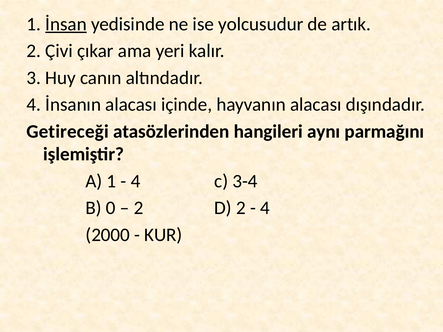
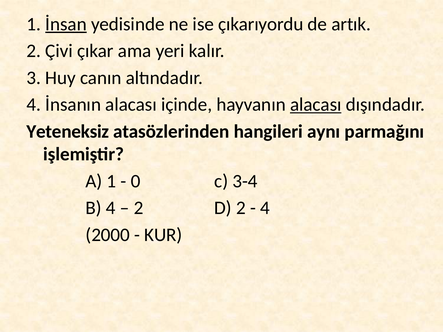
yolcusudur: yolcusudur -> çıkarıyordu (261, 24)
alacası underline: none -> present (316, 105)
Getireceği: Getireceği -> Yeteneksiz (68, 132)
4: 4 -> 0 (136, 181)
B 0: 0 -> 4 (111, 208)
